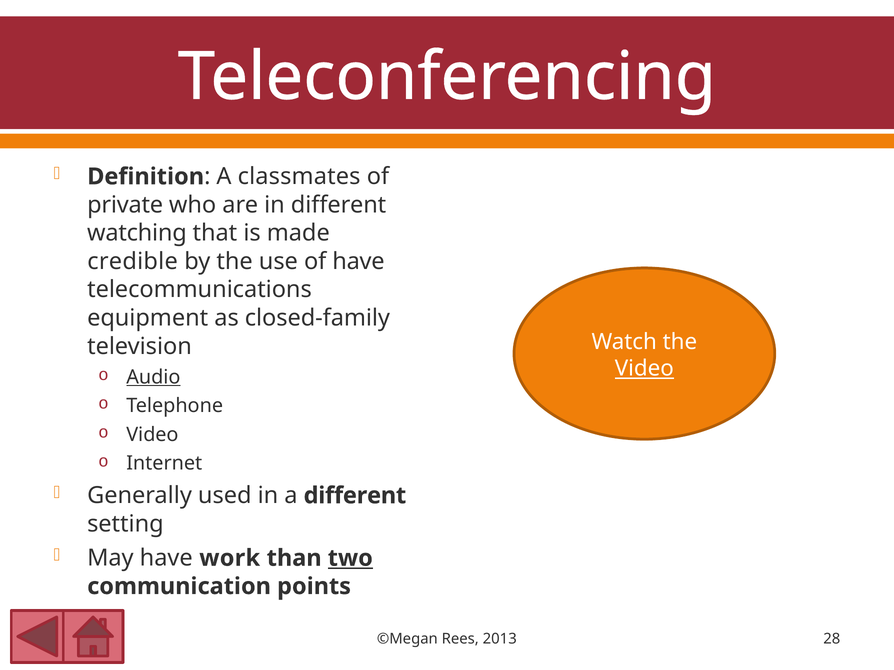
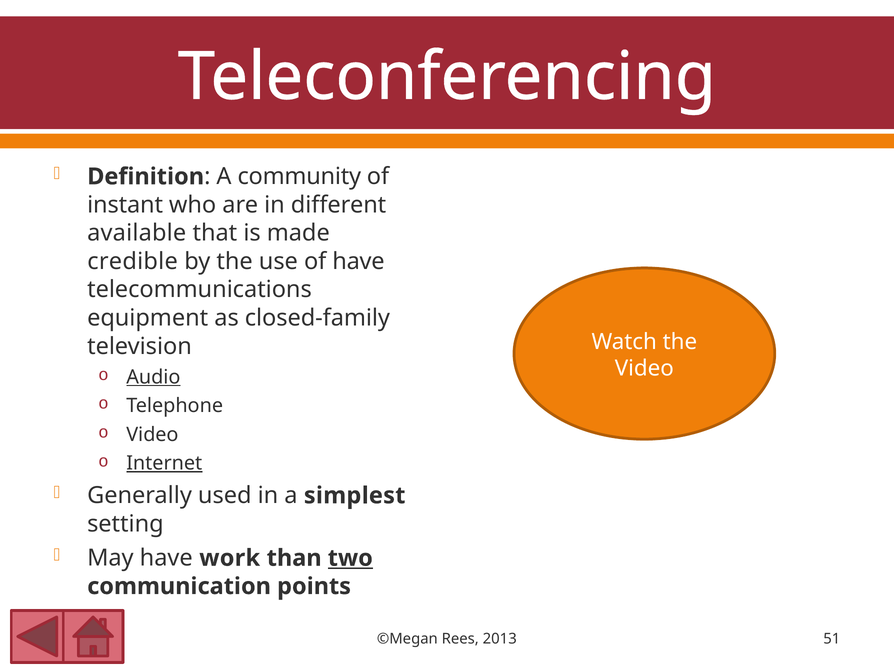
classmates: classmates -> community (299, 177)
private: private -> instant (125, 205)
watching: watching -> available (137, 233)
Video underline: present -> none (644, 369)
Internet underline: none -> present (164, 464)
a different: different -> simplest (355, 496)
28: 28 -> 51 (832, 639)
